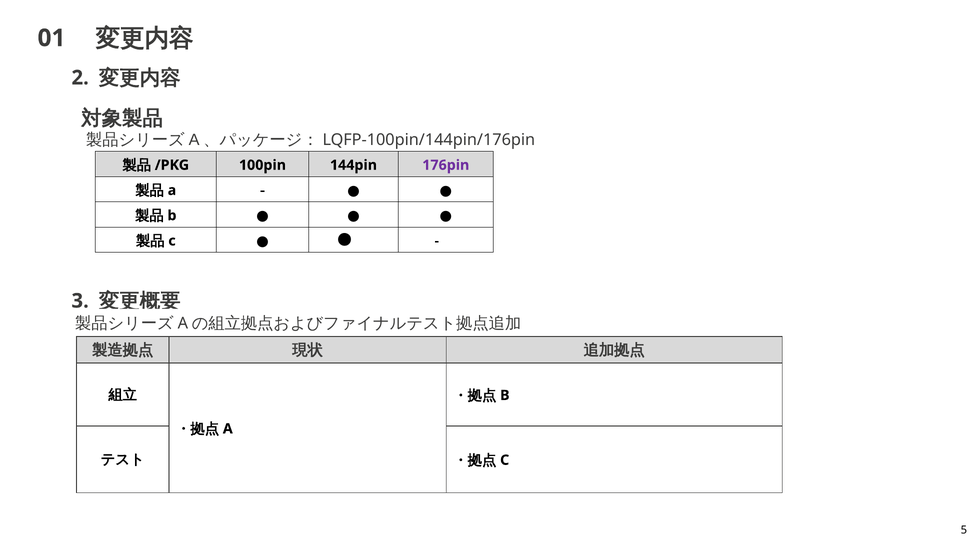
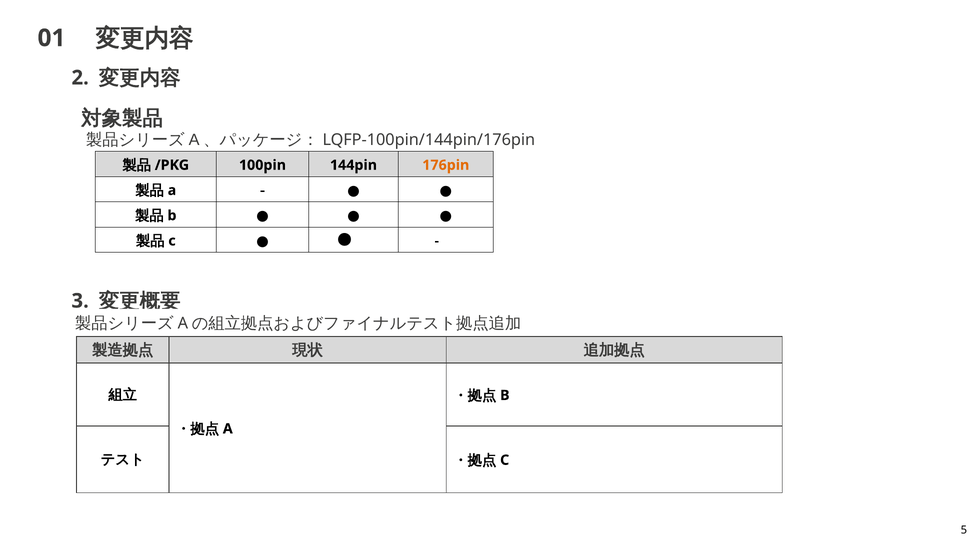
176pin colour: purple -> orange (446, 165)
